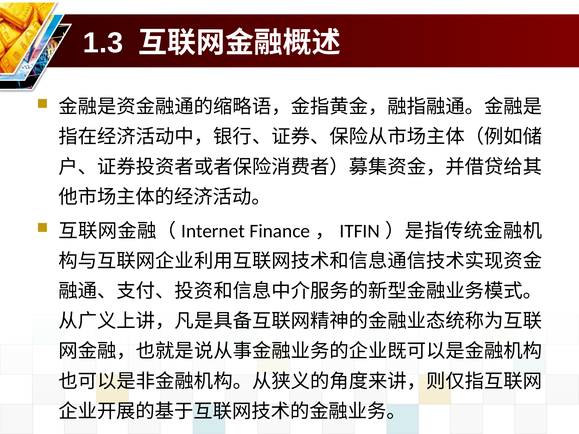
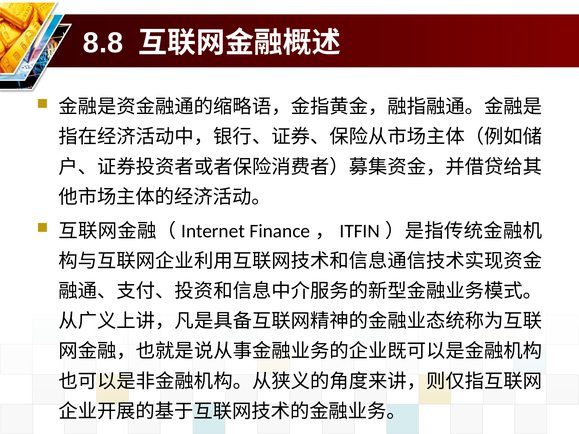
1.3: 1.3 -> 8.8 (103, 43)
